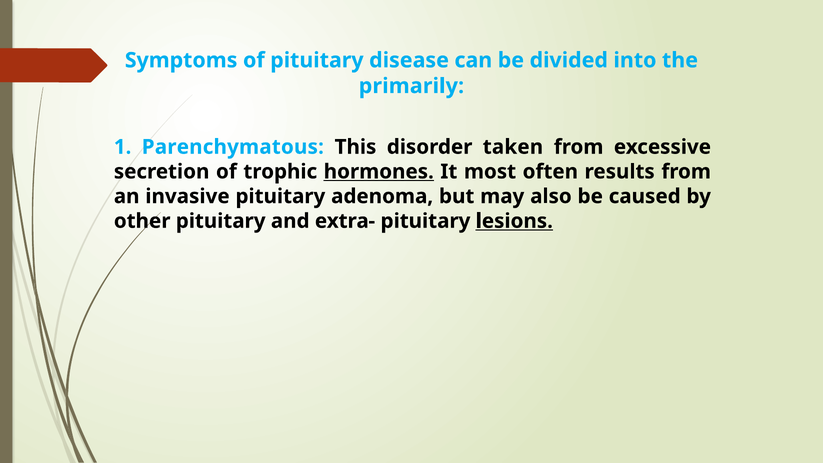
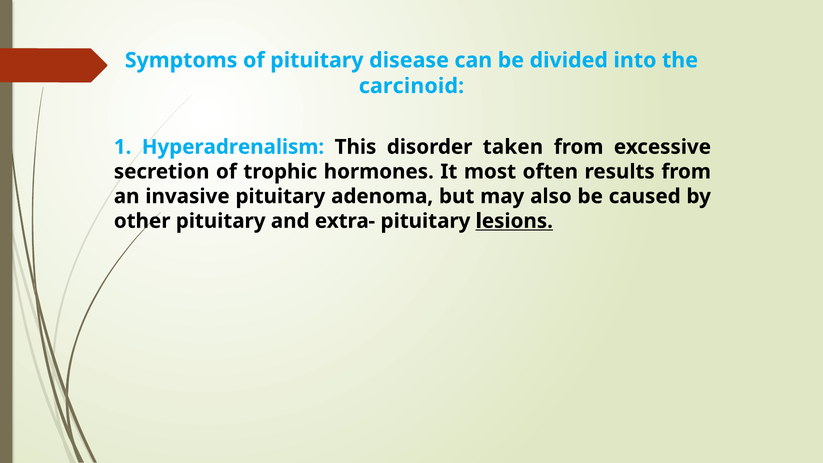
primarily: primarily -> carcinoid (411, 86)
Parenchymatous: Parenchymatous -> Hyperadrenalism (233, 147)
hormones underline: present -> none (379, 172)
